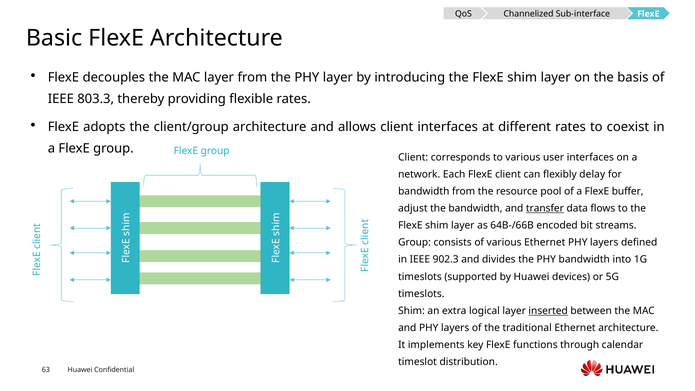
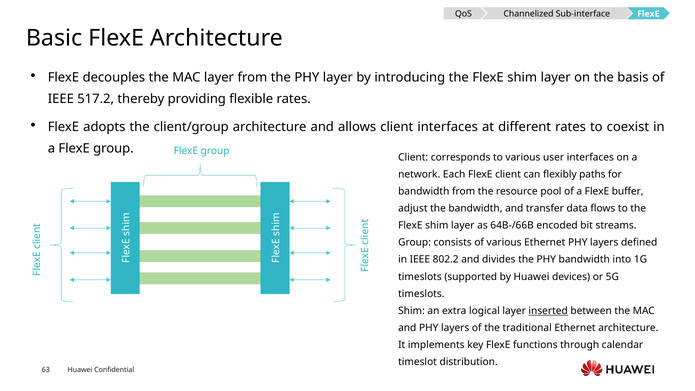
803.3: 803.3 -> 517.2 (96, 99)
delay: delay -> paths (592, 174)
transfer underline: present -> none (545, 208)
902.3: 902.3 -> 802.2 (446, 260)
